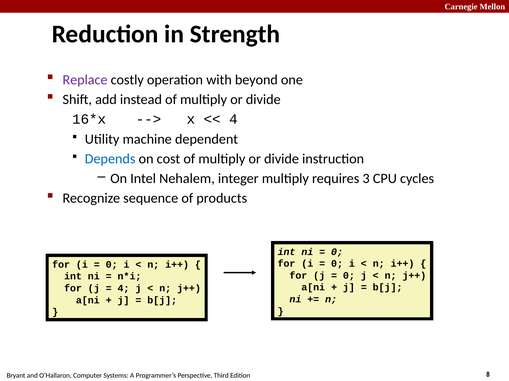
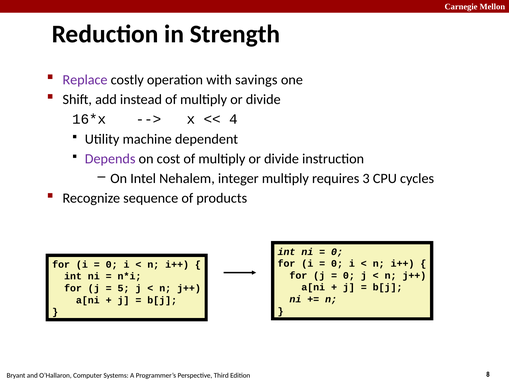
beyond: beyond -> savings (256, 80)
Depends colour: blue -> purple (110, 159)
4: 4 -> 5 (124, 289)
